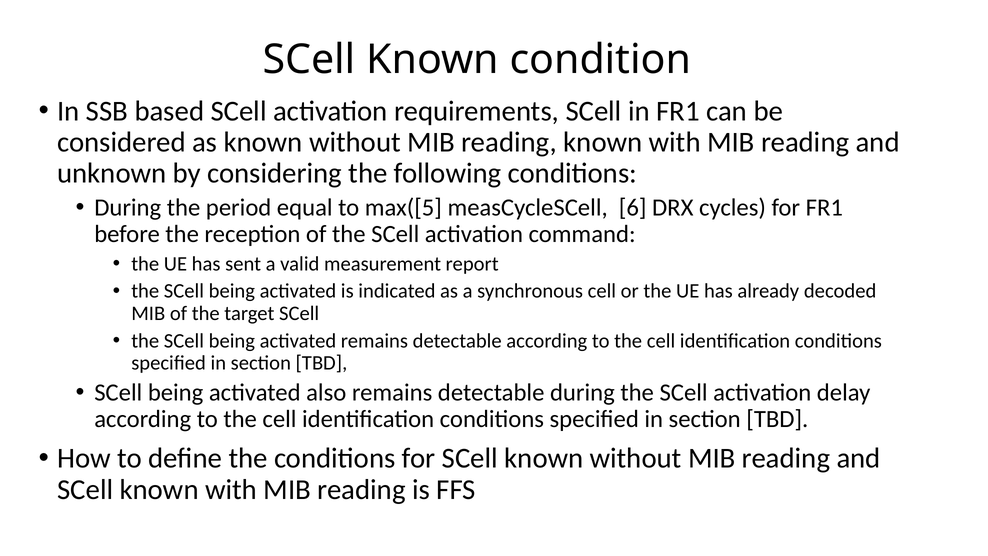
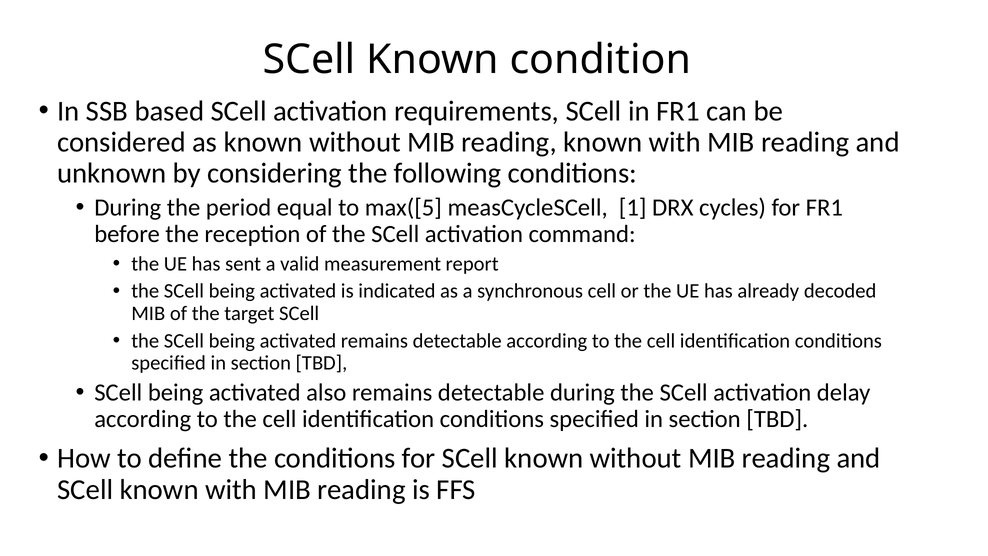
6: 6 -> 1 (633, 207)
